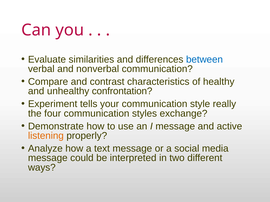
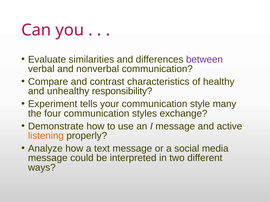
between colour: blue -> purple (204, 60)
confrontation: confrontation -> responsibility (122, 91)
really: really -> many (224, 104)
